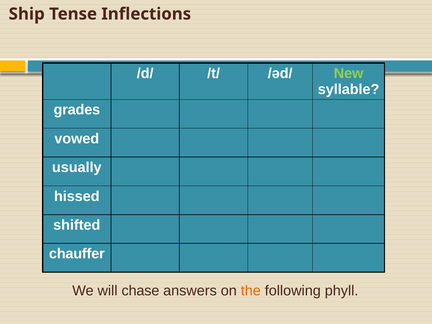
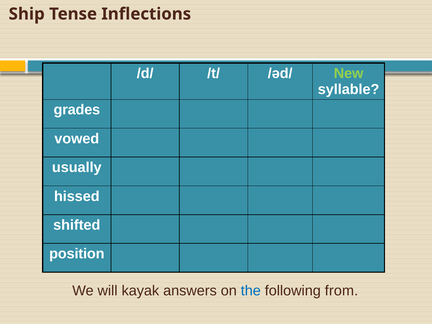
chauffer: chauffer -> position (77, 254)
chase: chase -> kayak (140, 291)
the colour: orange -> blue (251, 291)
phyll: phyll -> from (342, 291)
